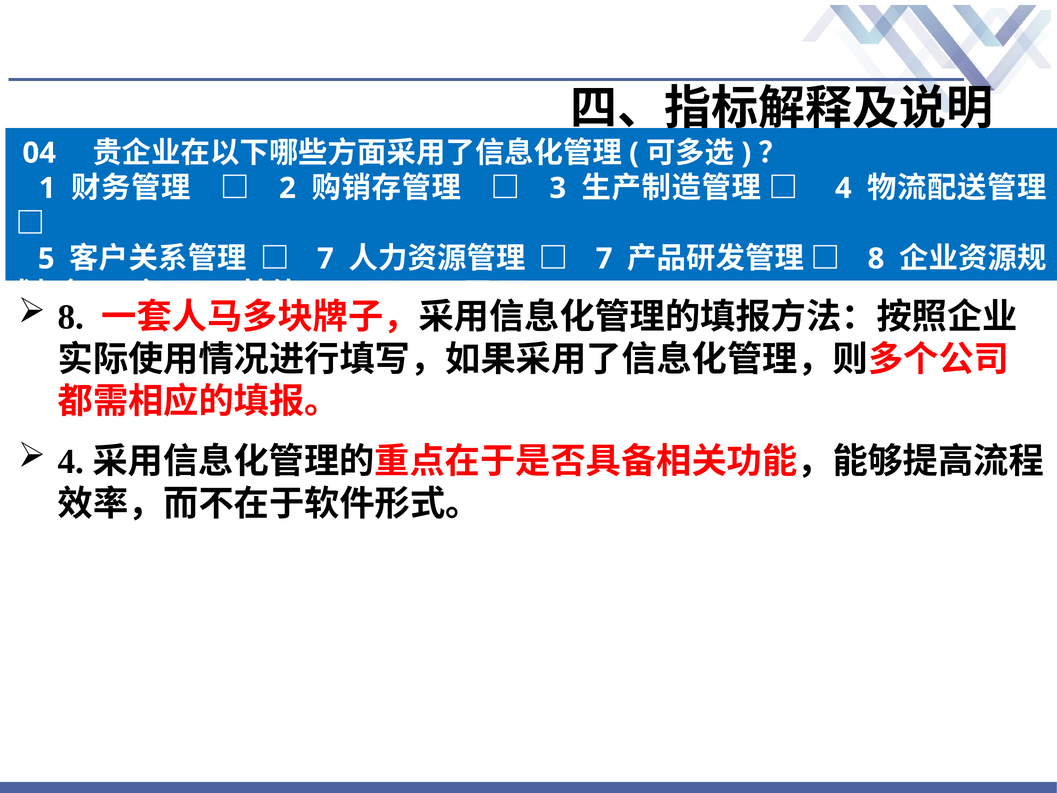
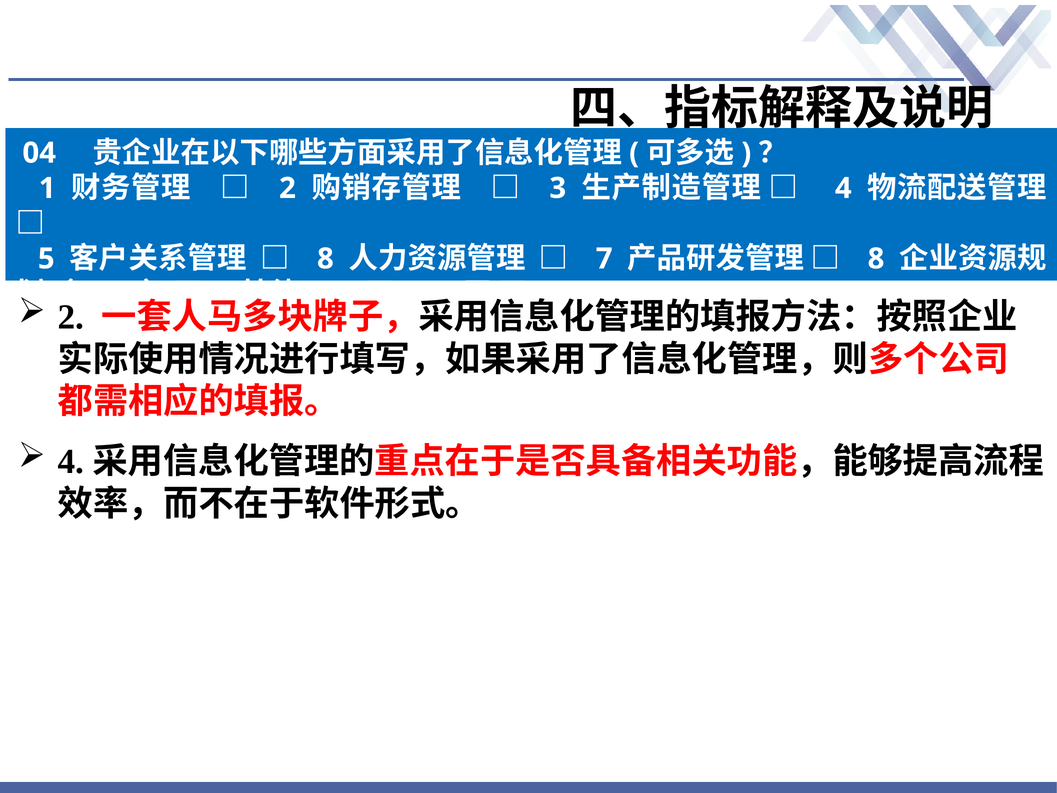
7: 7 -> 8 (325, 259)
8: 8 -> 2 (71, 317)
